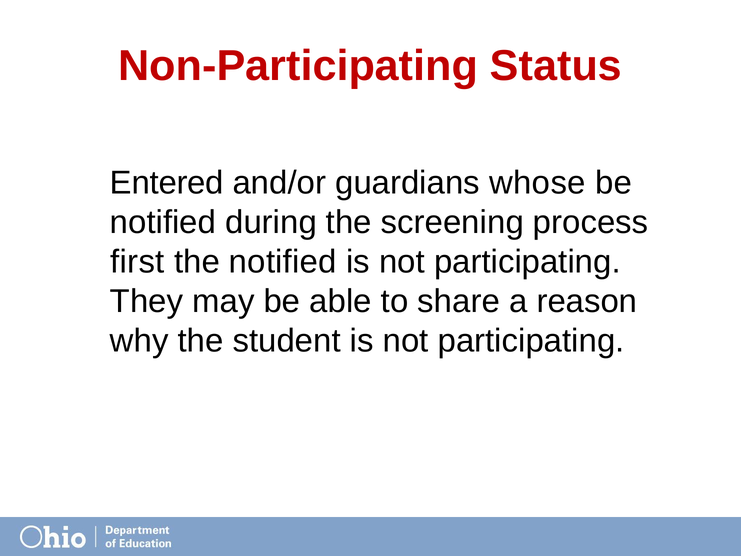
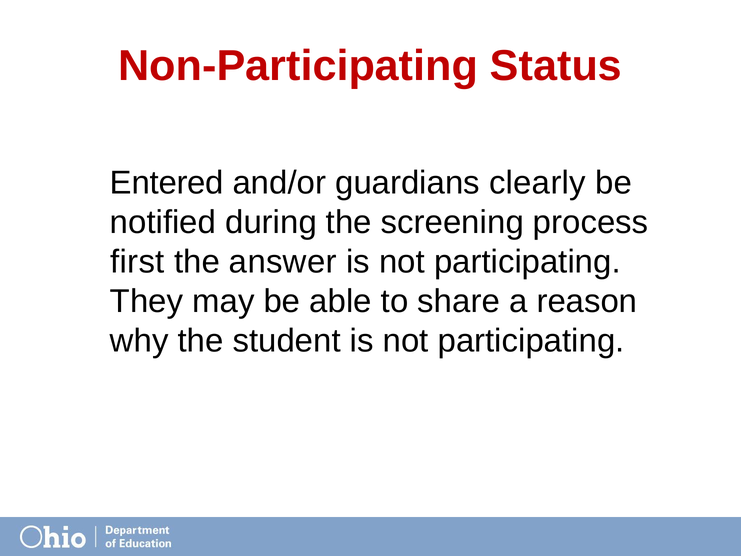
whose: whose -> clearly (537, 183)
the notified: notified -> answer (283, 262)
